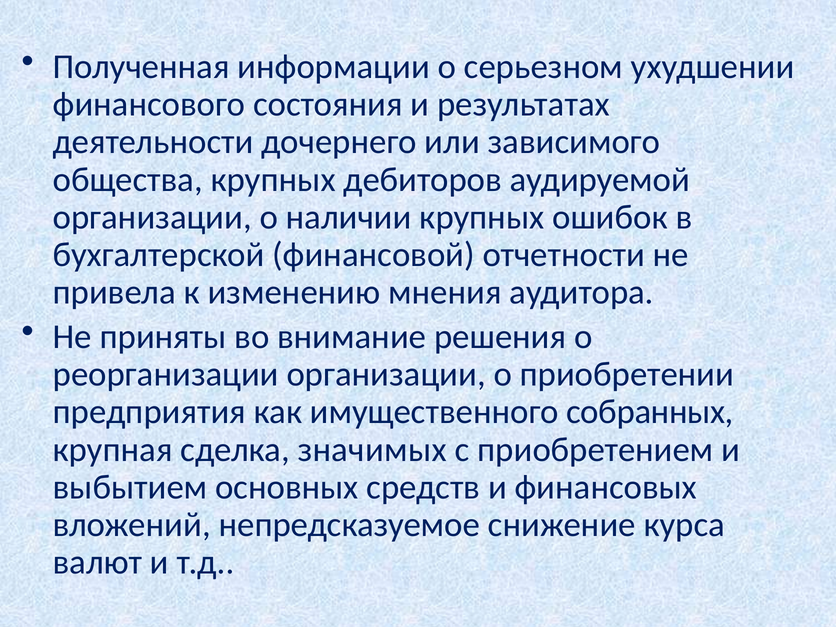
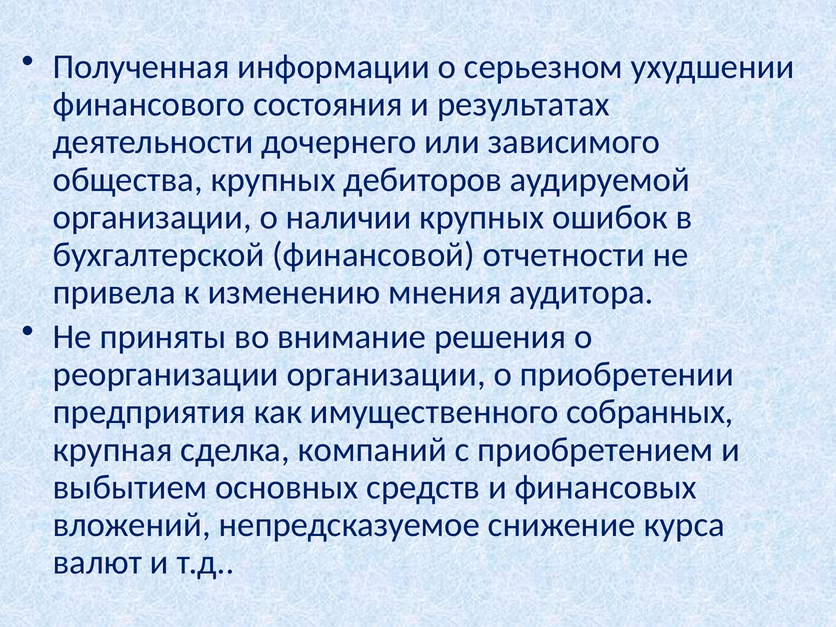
значимых: значимых -> компаний (372, 450)
